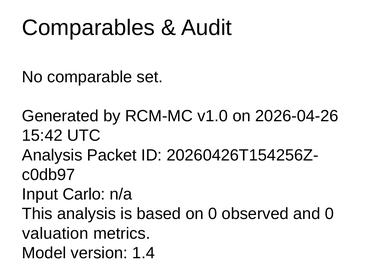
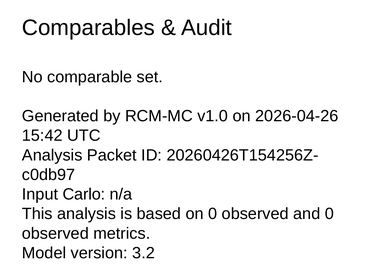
valuation: valuation -> observed (55, 233)
1.4: 1.4 -> 3.2 (144, 252)
